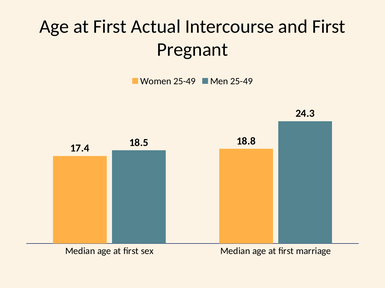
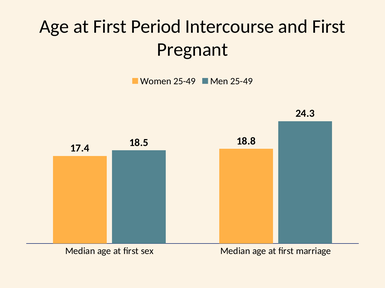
Actual: Actual -> Period (156, 27)
